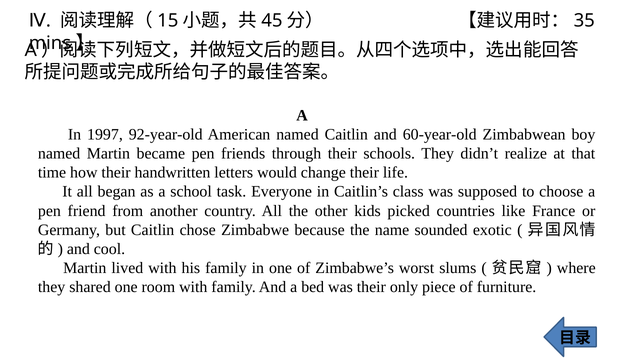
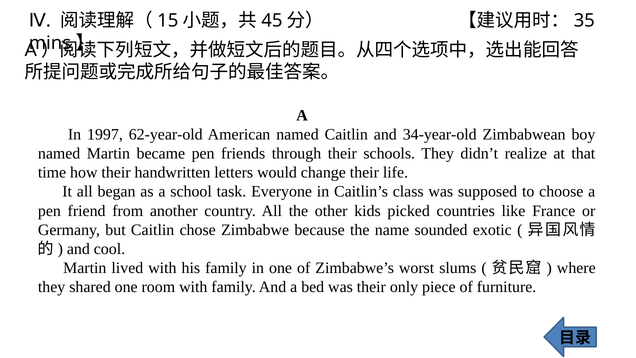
92-year-old: 92-year-old -> 62-year-old (166, 134)
60-year-old: 60-year-old -> 34-year-old (440, 134)
